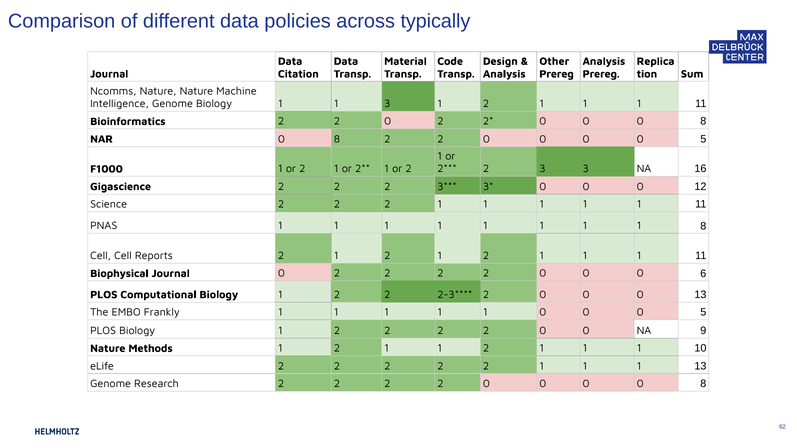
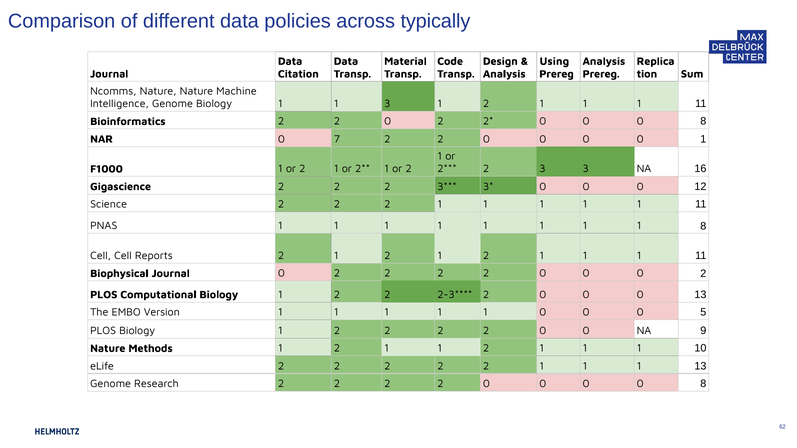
Other: Other -> Using (554, 61)
NAR 0 8: 8 -> 7 (337, 139)
5: 5 -> 1 (703, 139)
0 0 6: 6 -> 2 (703, 274)
Frankly: Frankly -> Version (162, 312)
